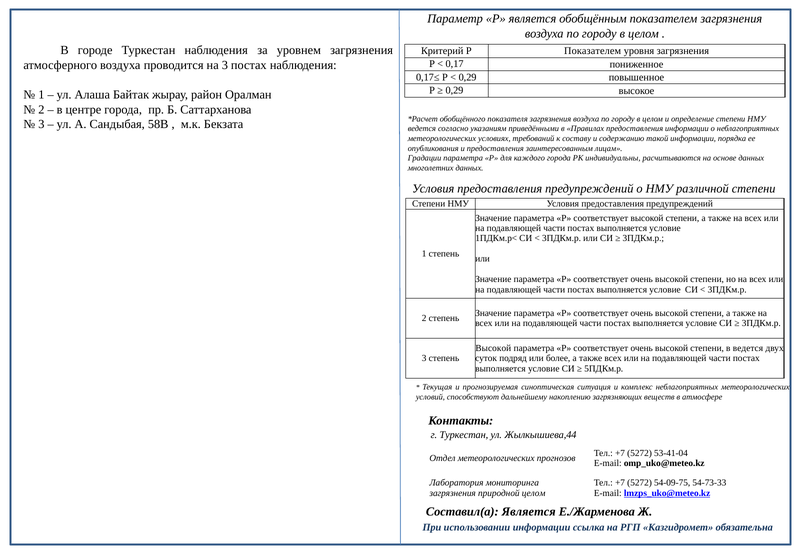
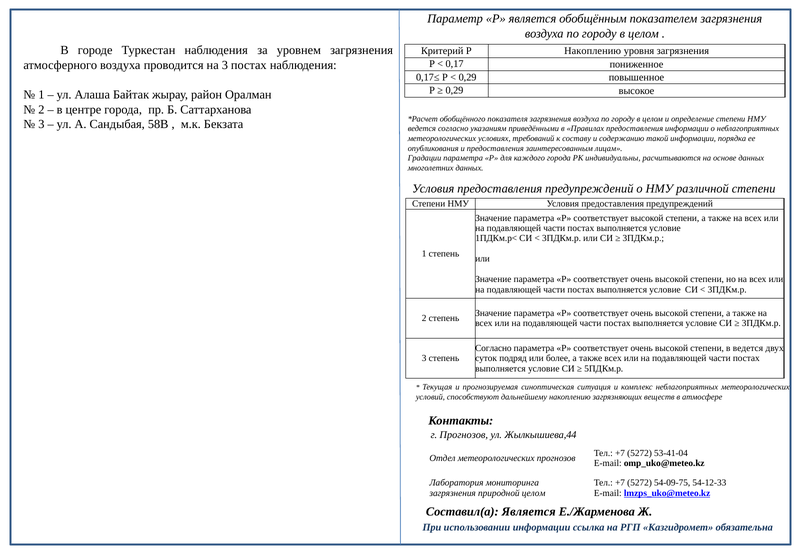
Р Показателем: Показателем -> Накоплению (593, 51)
Высокой: Высокой -> Согласно (493, 348)
г Туркестан: Туркестан -> Прогнозов (464, 435)
54-73-33: 54-73-33 -> 54-12-33 (709, 483)
